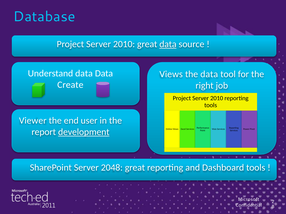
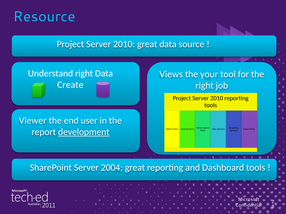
Database: Database -> Resource (44, 17)
data underline: present -> none (168, 44)
Understand data: data -> right (84, 74)
the data: data -> your (209, 74)
2048: 2048 -> 2004 (112, 168)
